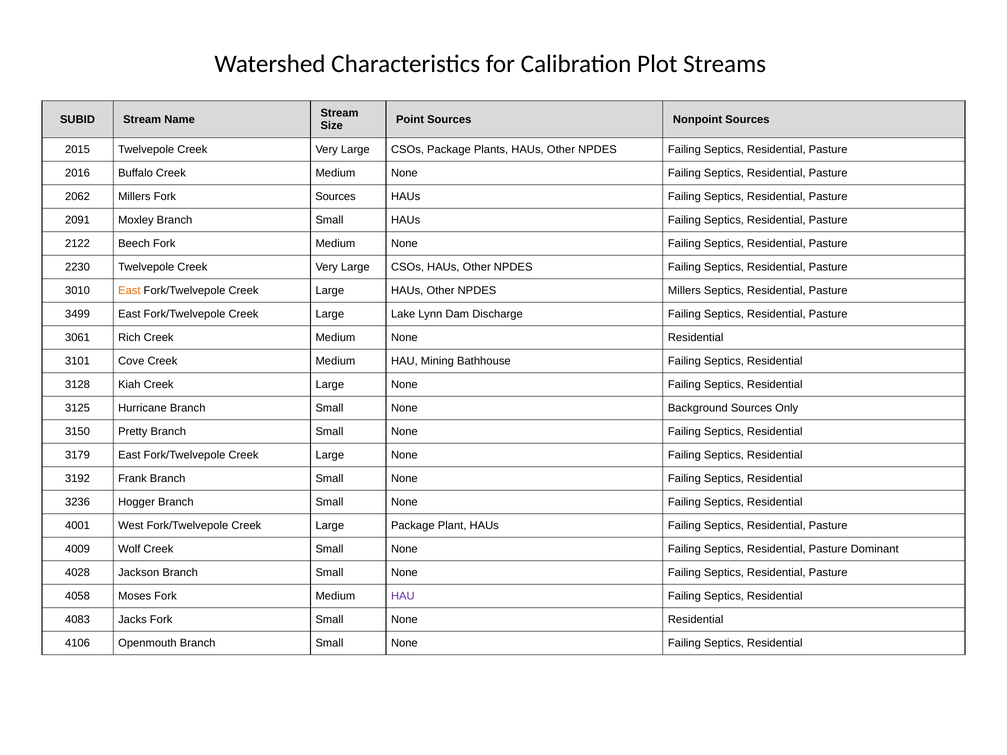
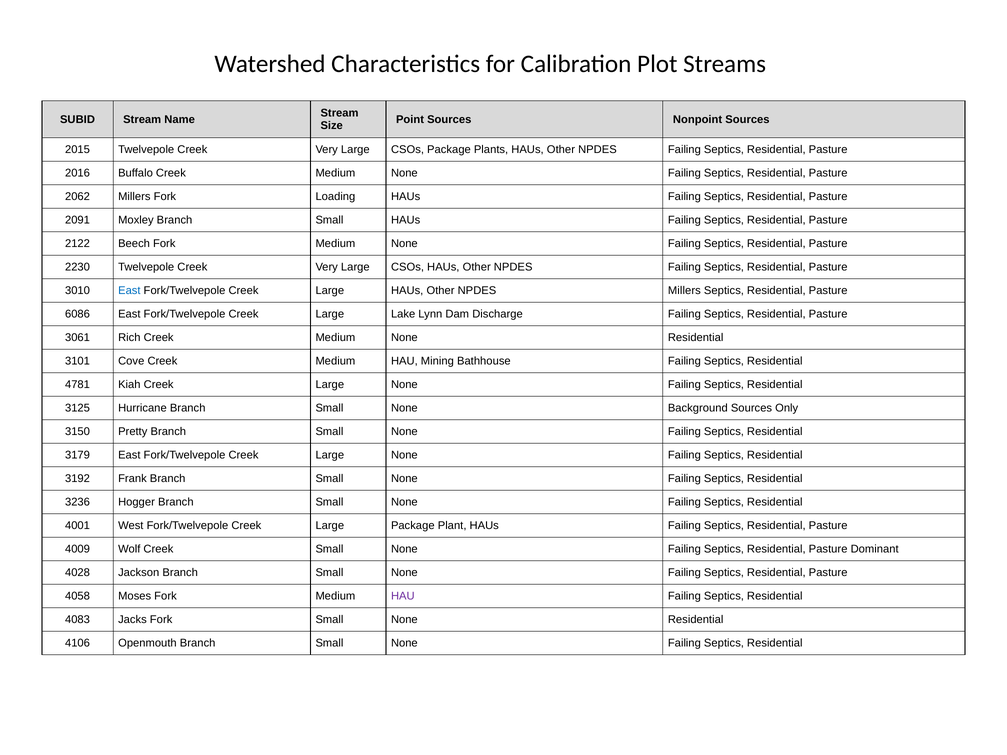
Fork Sources: Sources -> Loading (335, 197)
East colour: orange -> blue (129, 291)
3499: 3499 -> 6086 (77, 314)
3128: 3128 -> 4781 (77, 385)
